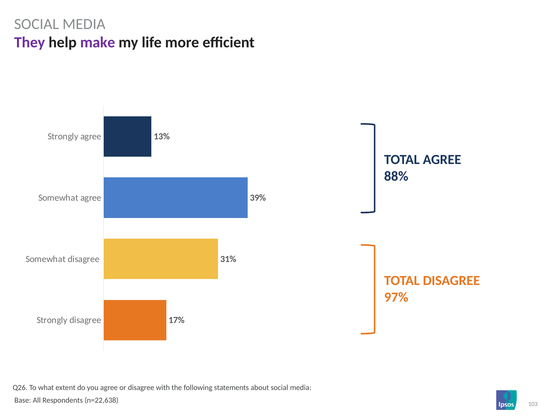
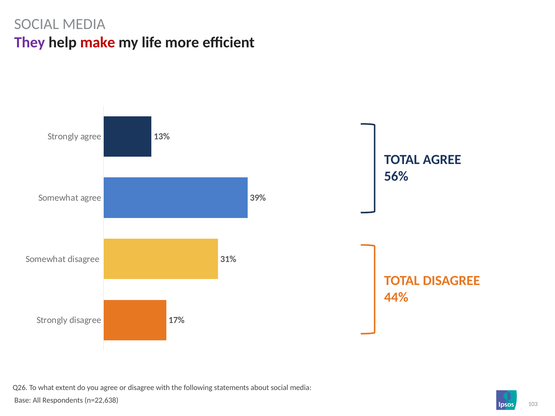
make colour: purple -> red (98, 42)
88%: 88% -> 56% (396, 176)
97%: 97% -> 44% (396, 298)
